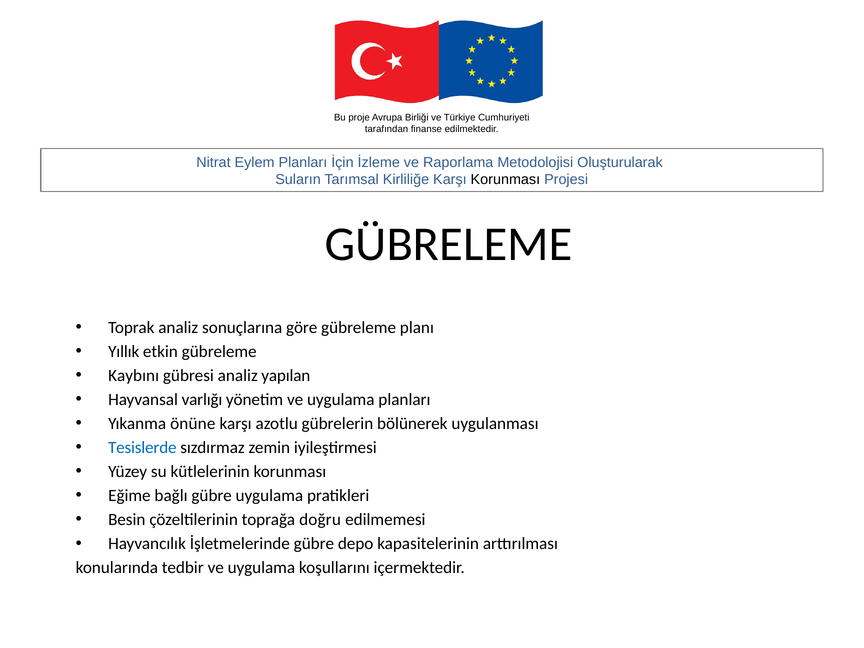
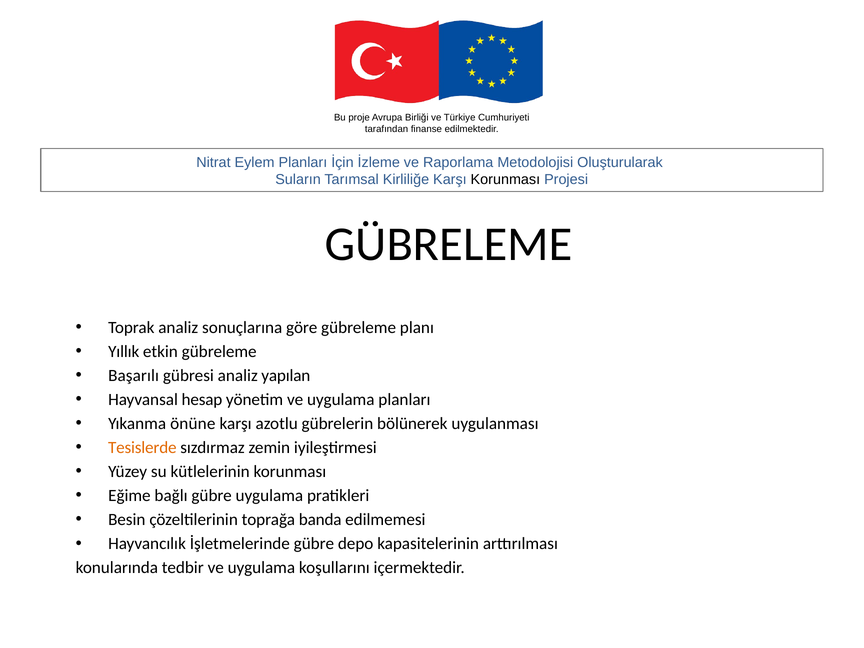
Kaybını: Kaybını -> Başarılı (134, 376)
varlığı: varlığı -> hesap (202, 400)
Tesislerde colour: blue -> orange (142, 448)
doğru: doğru -> banda (320, 520)
